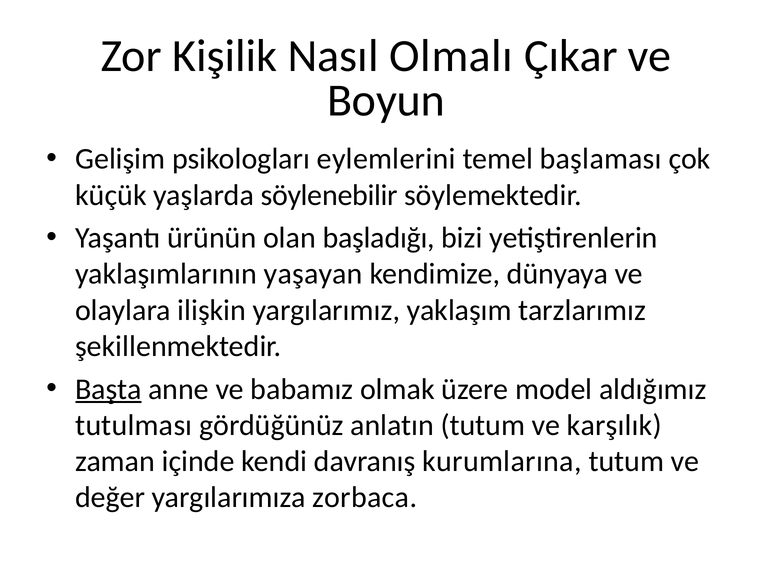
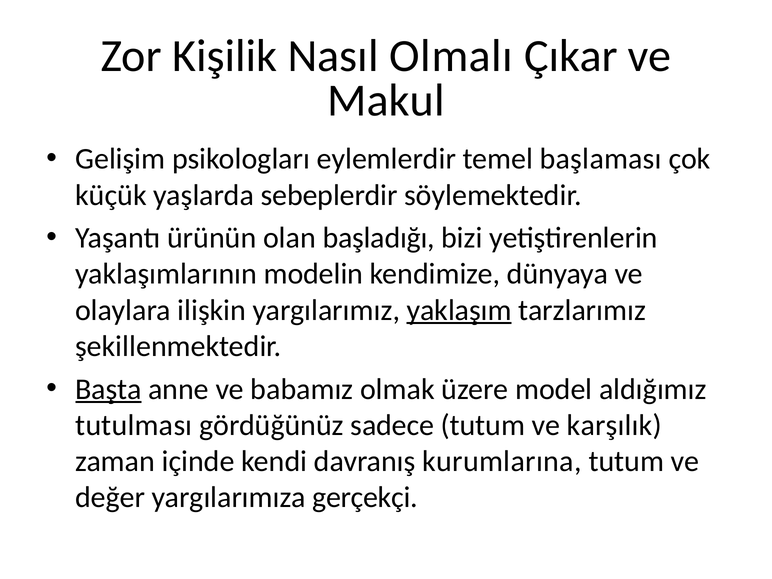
Boyun: Boyun -> Makul (386, 100)
eylemlerini: eylemlerini -> eylemlerdir (386, 159)
söylenebilir: söylenebilir -> sebeplerdir (329, 195)
yaşayan: yaşayan -> modelin (313, 274)
yaklaşım underline: none -> present (459, 310)
anlatın: anlatın -> sadece (392, 425)
zorbaca: zorbaca -> gerçekçi (365, 497)
